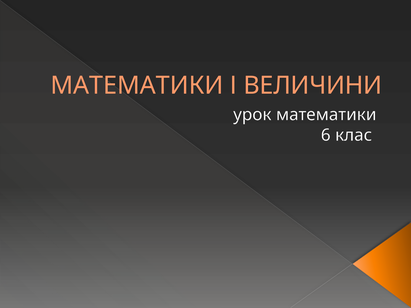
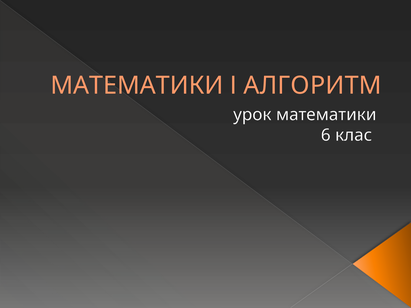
ВЕЛИЧИНИ: ВЕЛИЧИНИ -> АЛГОРИТМ (313, 86)
